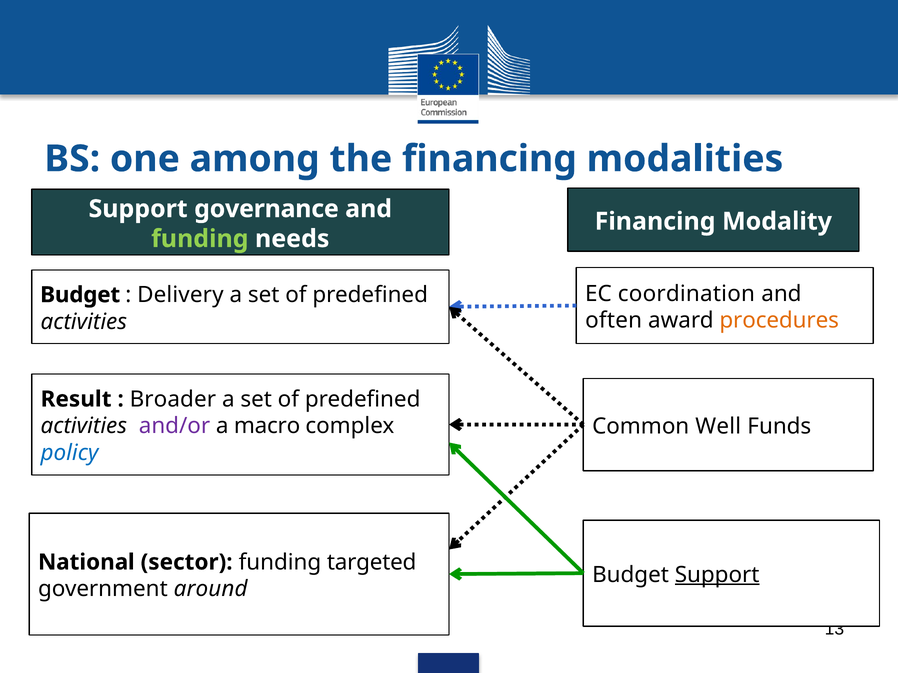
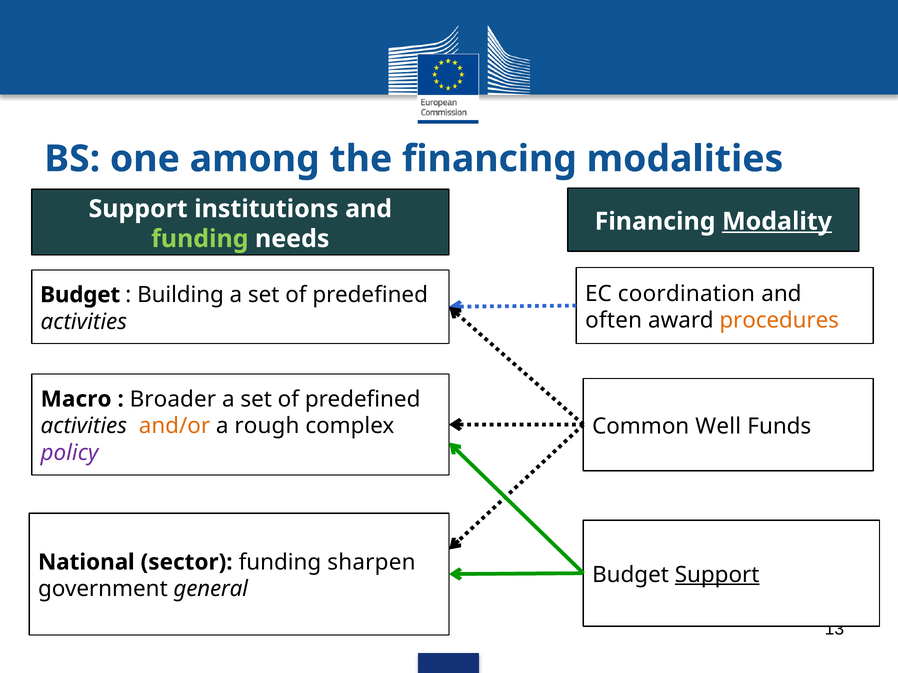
governance: governance -> institutions (266, 209)
Modality underline: none -> present (777, 222)
Delivery: Delivery -> Building (180, 295)
Result: Result -> Macro (76, 399)
and/or colour: purple -> orange (174, 426)
macro: macro -> rough (267, 426)
policy colour: blue -> purple (70, 453)
targeted: targeted -> sharpen (371, 563)
around: around -> general (211, 590)
